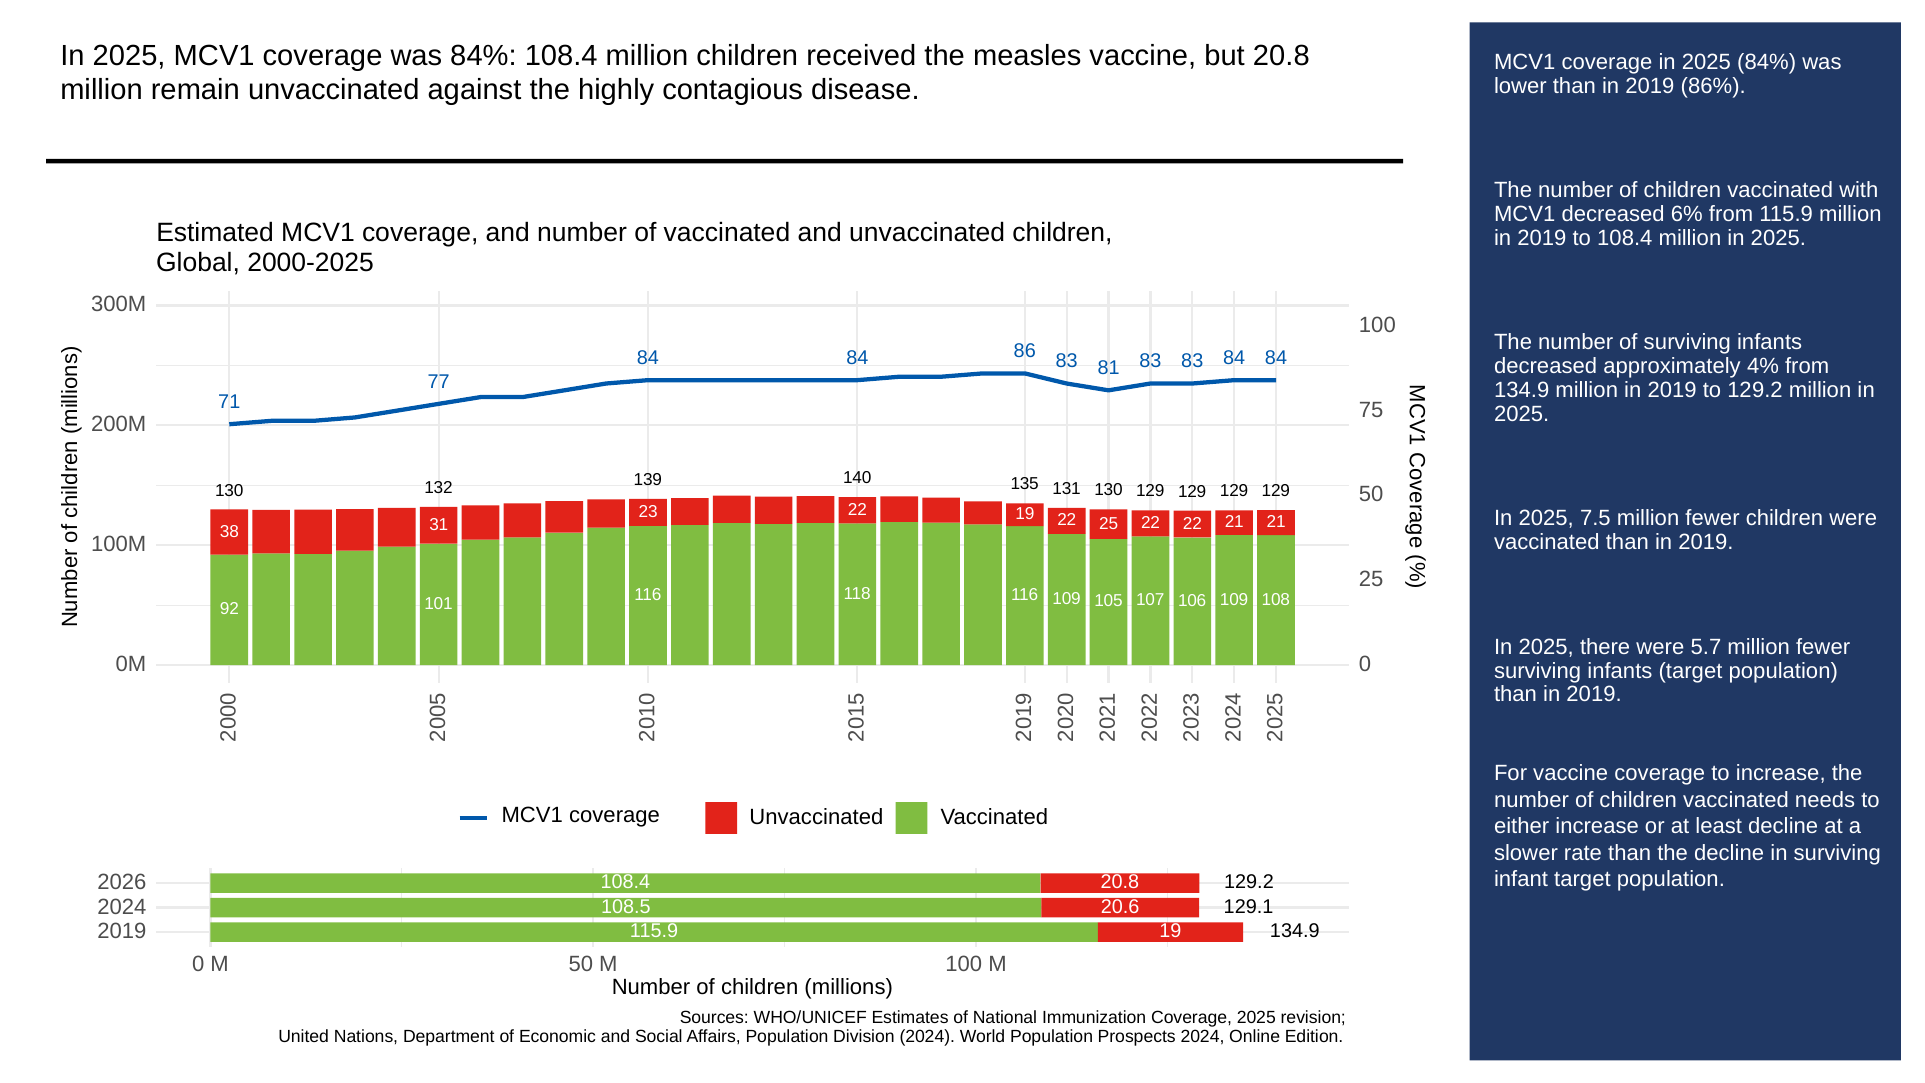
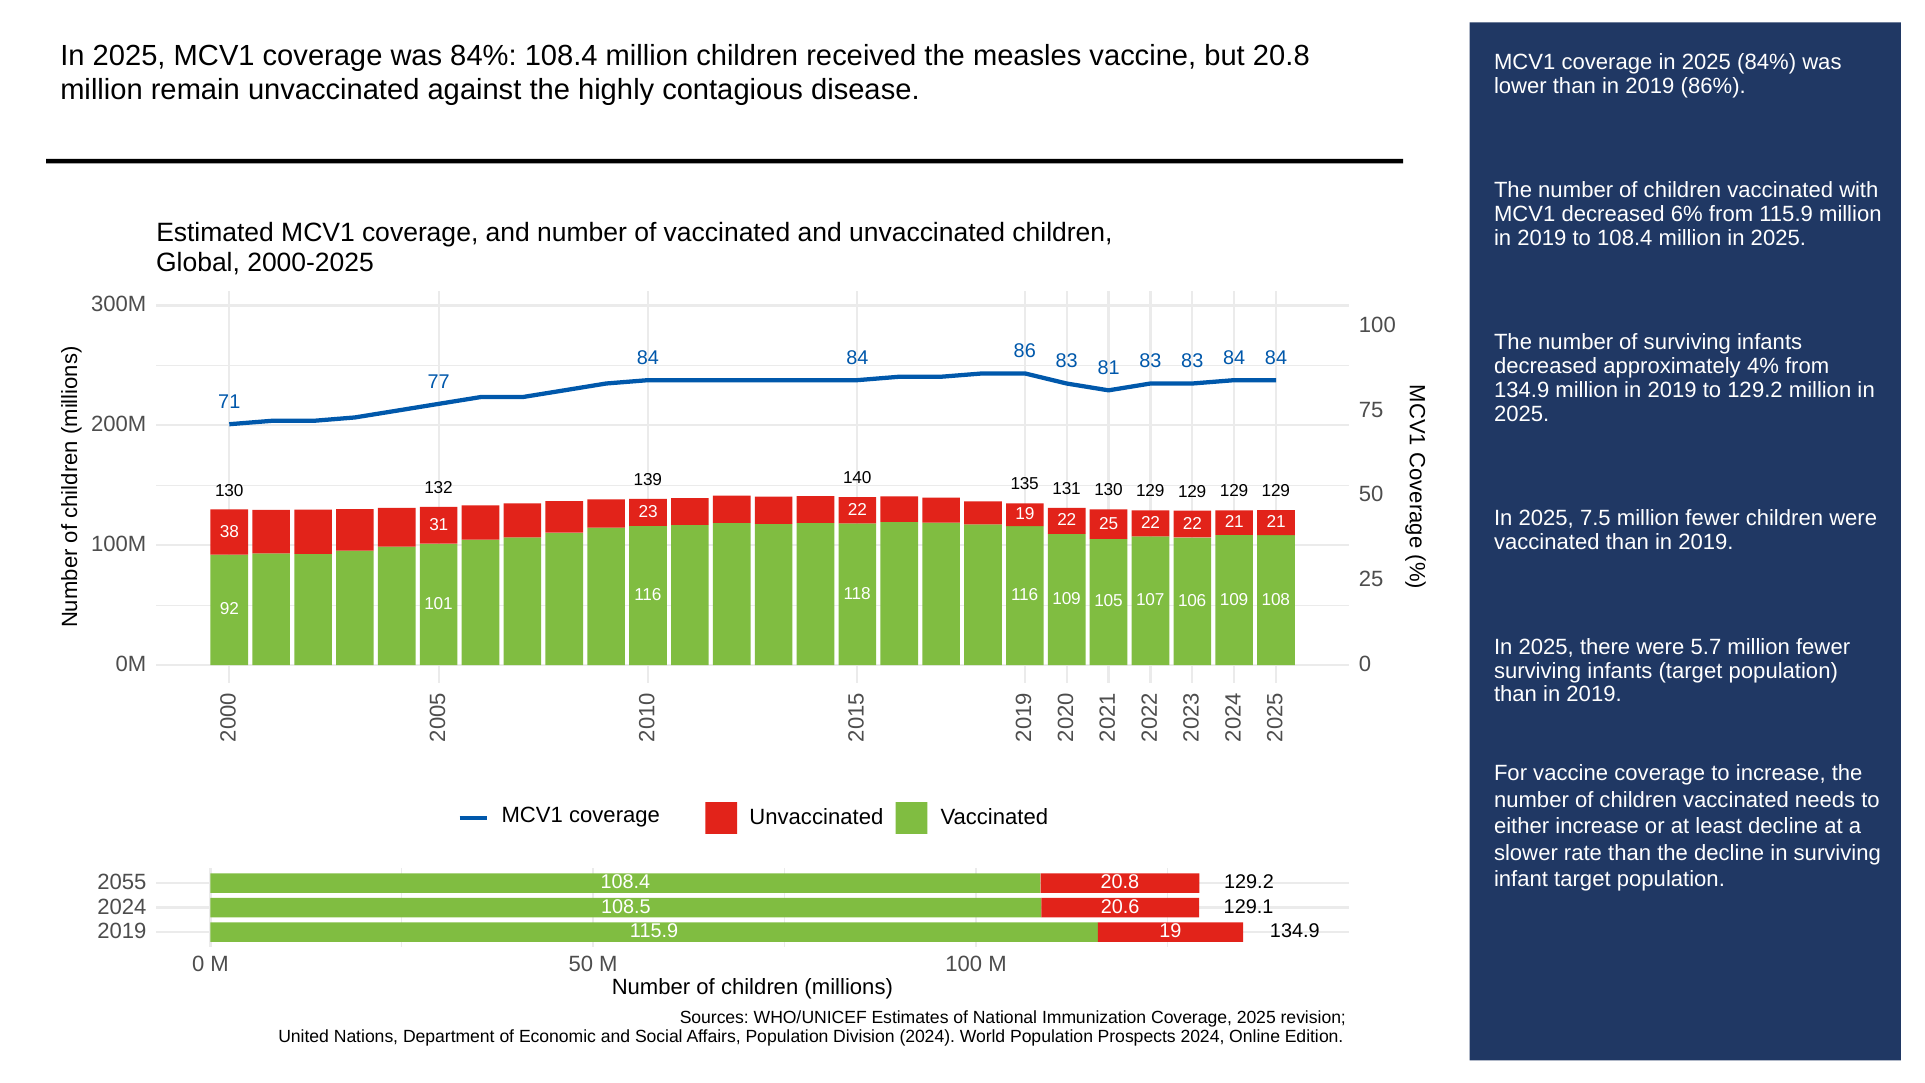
2026: 2026 -> 2055 (122, 882)
